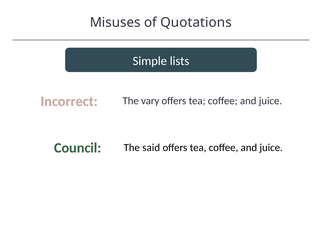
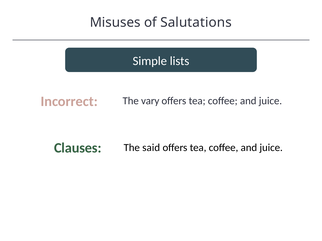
Quotations: Quotations -> Salutations (196, 22)
Council: Council -> Clauses (78, 148)
